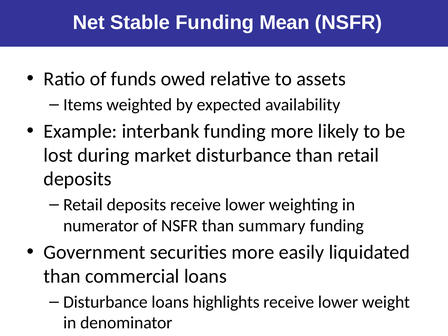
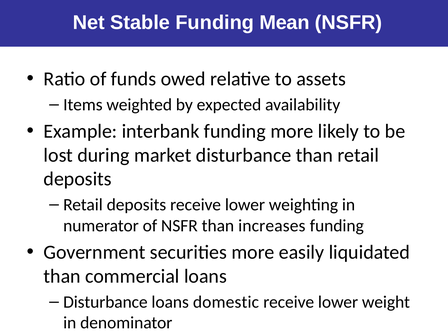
summary: summary -> increases (272, 226)
highlights: highlights -> domestic (226, 302)
